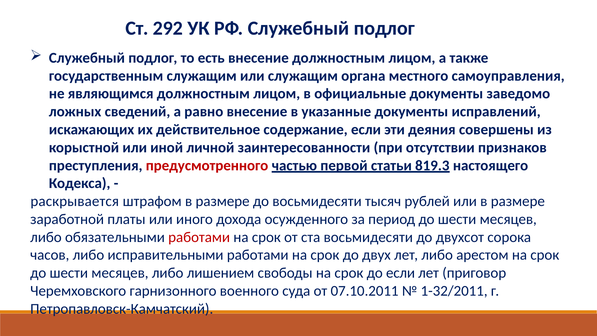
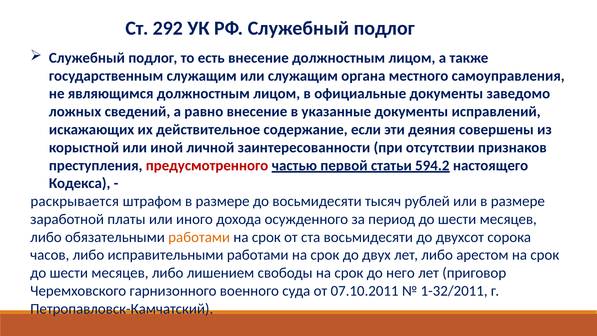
819.3: 819.3 -> 594.2 (432, 165)
работами colour: red -> orange (199, 237)
до если: если -> него (400, 273)
